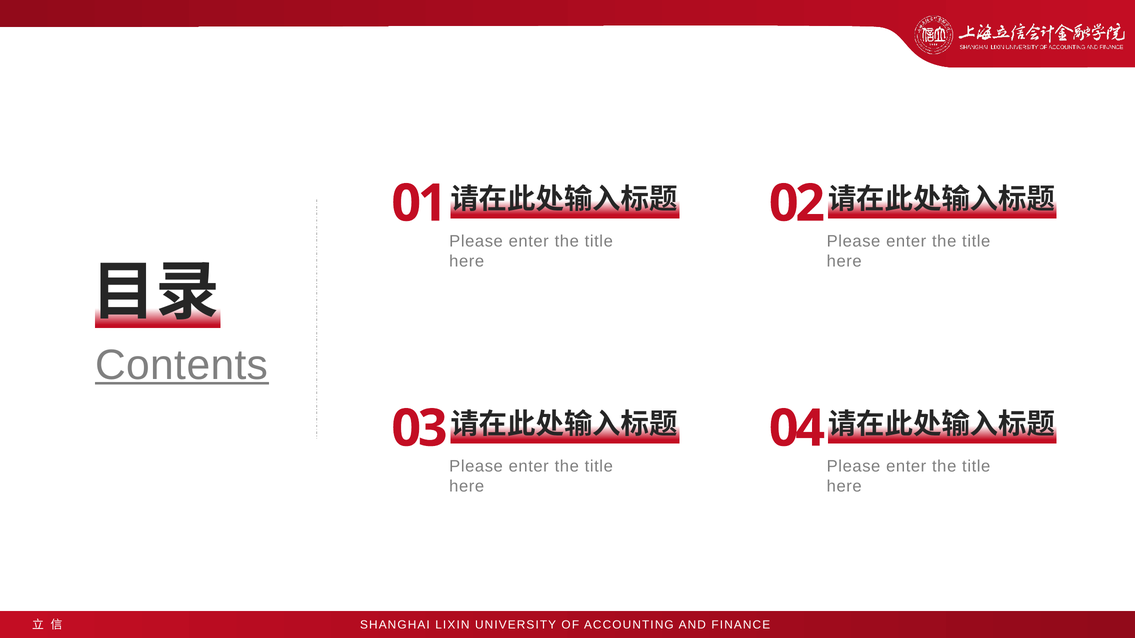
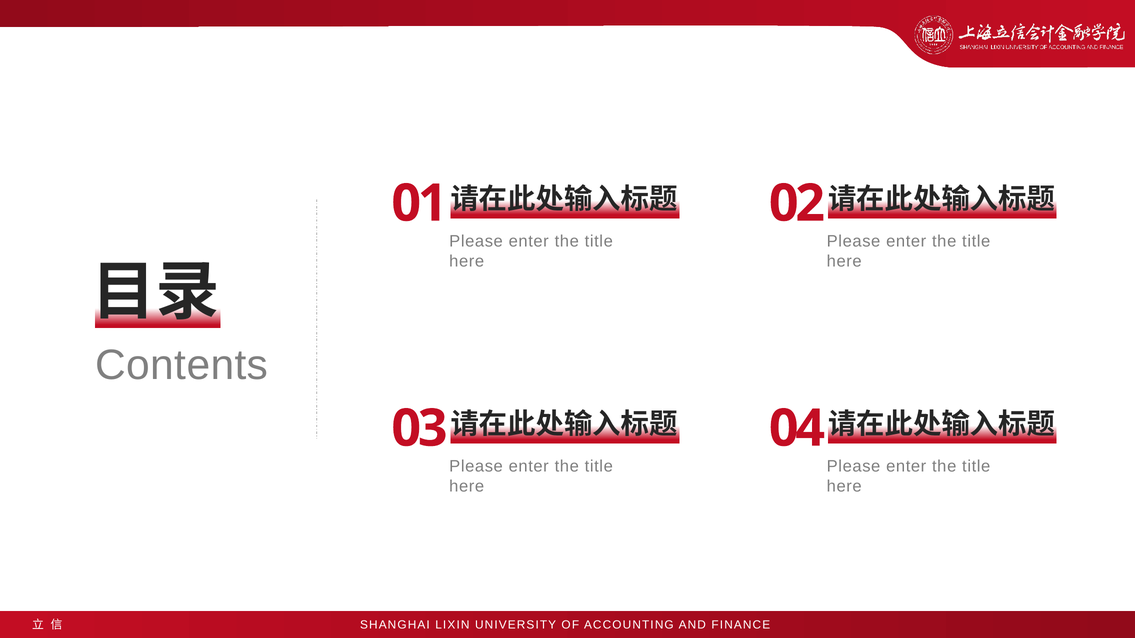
Contents underline: present -> none (182, 365)
